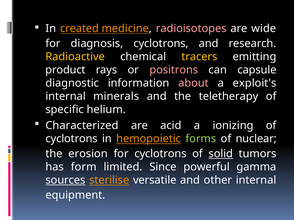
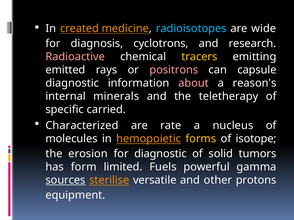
radioisotopes colour: pink -> light blue (191, 28)
Radioactive colour: yellow -> pink (75, 57)
product: product -> emitted (65, 70)
exploit's: exploit's -> reason's (255, 83)
helium: helium -> carried (106, 110)
acid: acid -> rate (171, 126)
ionizing: ionizing -> nucleus (233, 126)
cyclotrons: cyclotrons -> molecules (72, 139)
forms colour: light green -> yellow (201, 139)
nuclear: nuclear -> isotope (256, 139)
for cyclotrons: cyclotrons -> diagnostic (160, 154)
solid underline: present -> none (221, 154)
Since: Since -> Fuels (163, 167)
other internal: internal -> protons (256, 181)
